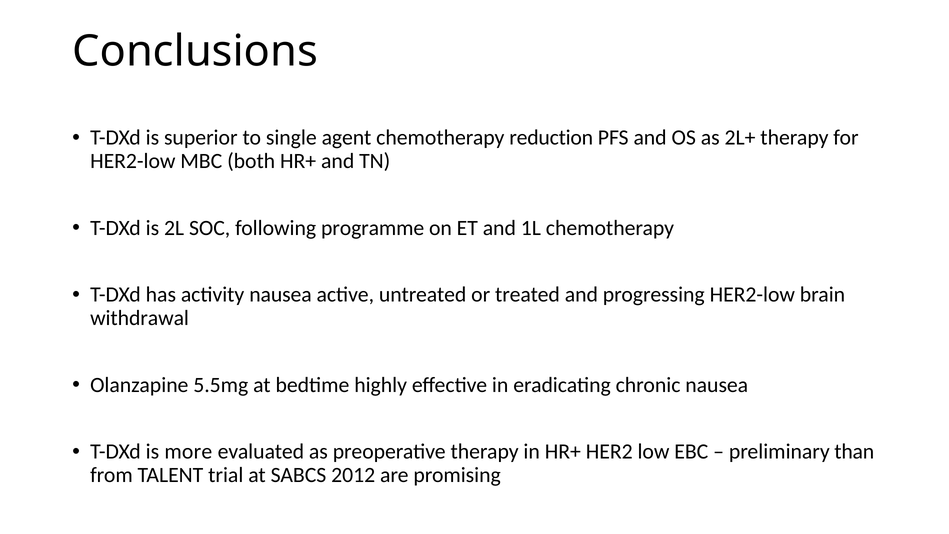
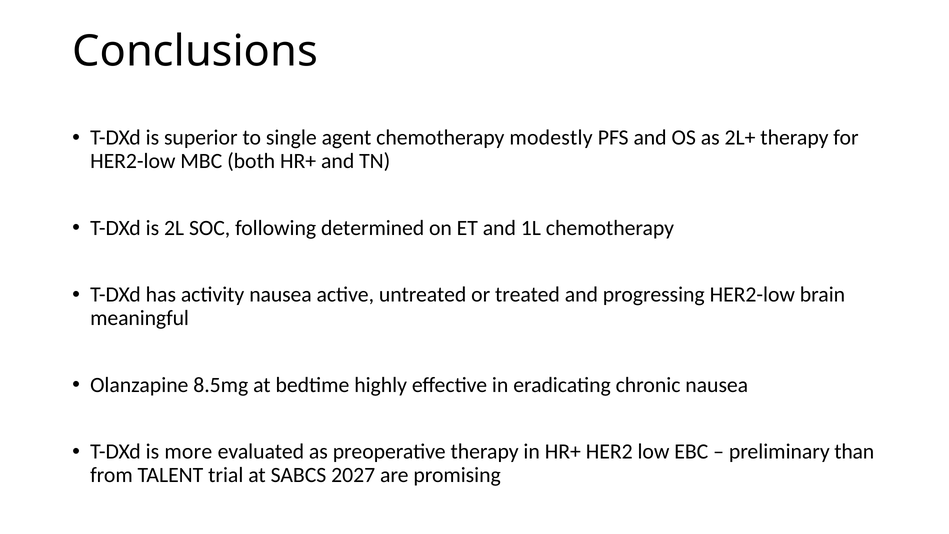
reduction: reduction -> modestly (551, 138)
programme: programme -> determined (373, 228)
withdrawal: withdrawal -> meaningful (140, 318)
5.5mg: 5.5mg -> 8.5mg (221, 385)
2012: 2012 -> 2027 (353, 475)
